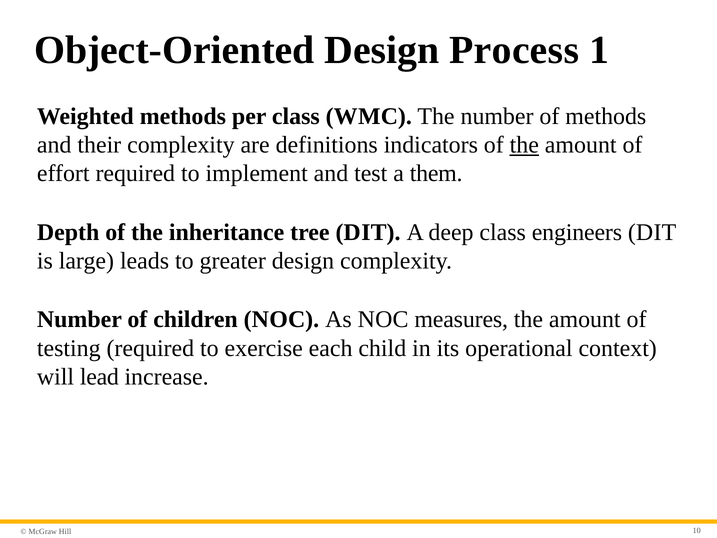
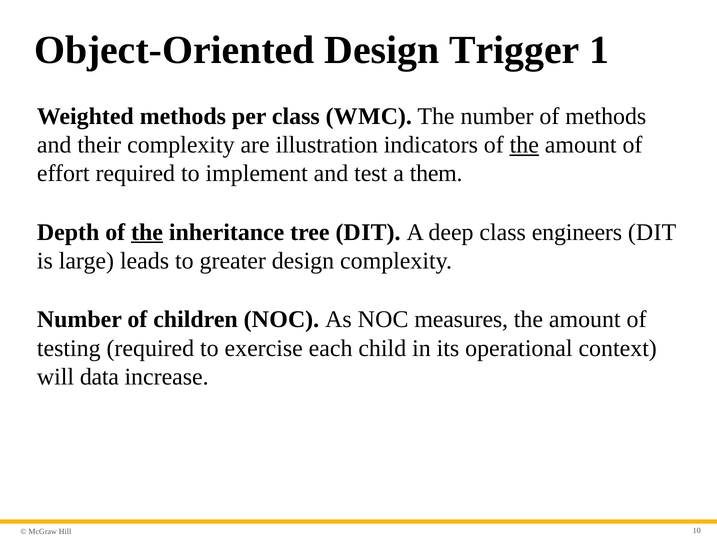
Process: Process -> Trigger (514, 50)
definitions: definitions -> illustration (327, 145)
the underline: none -> present (147, 232)
lead: lead -> data (99, 377)
